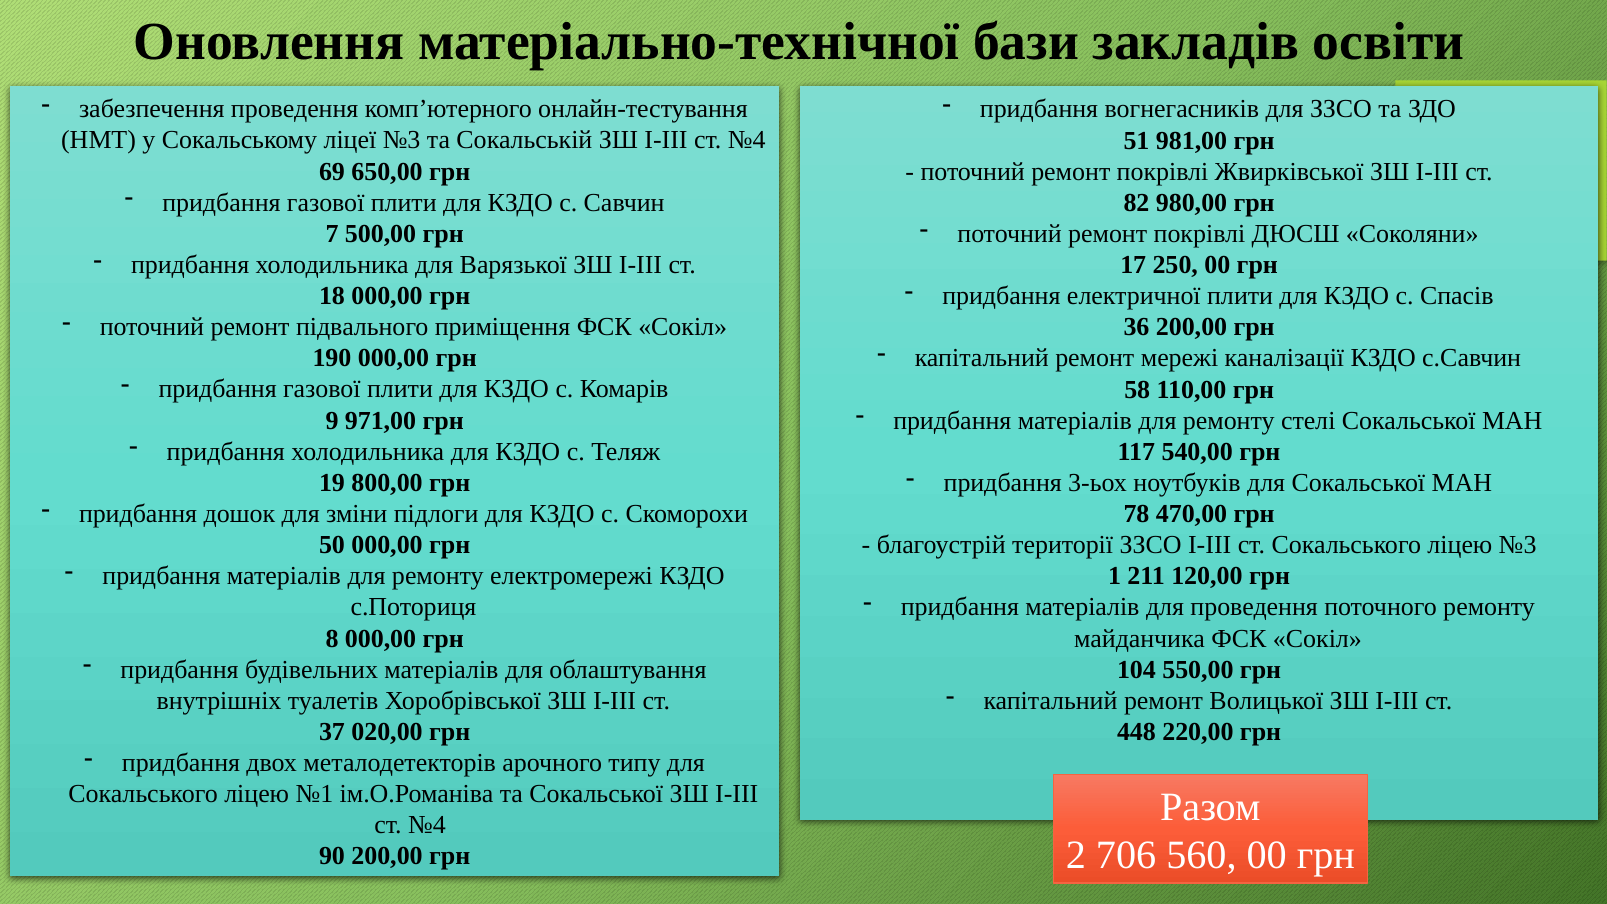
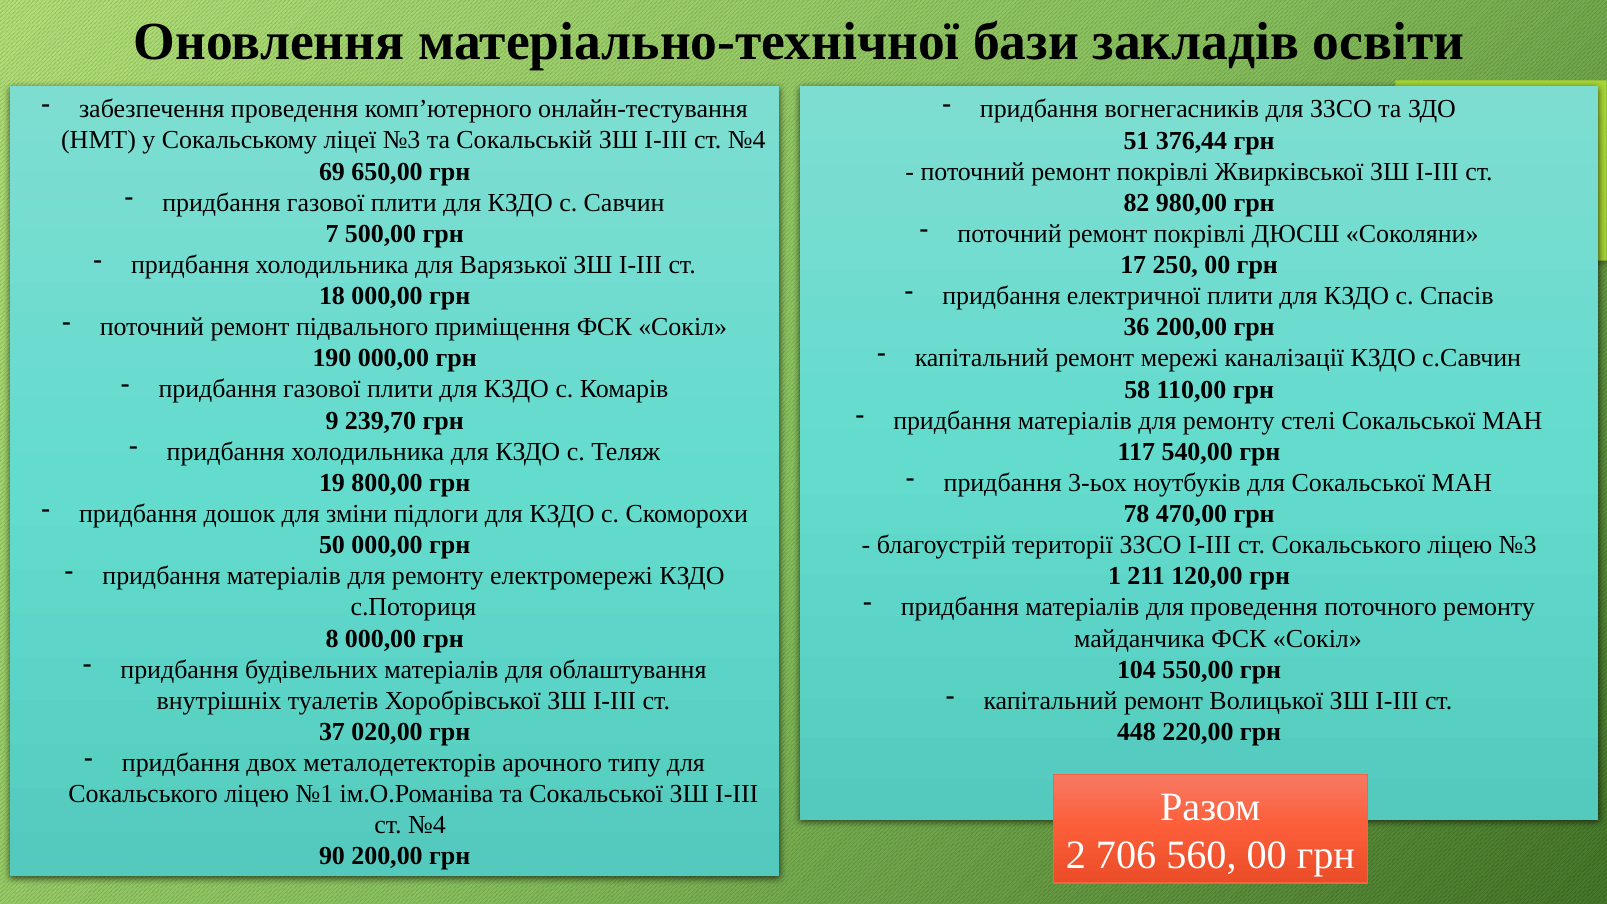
981,00: 981,00 -> 376,44 (1192, 140)
971,00: 971,00 -> 239,70 (380, 421)
